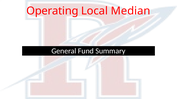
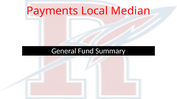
Operating: Operating -> Payments (52, 11)
